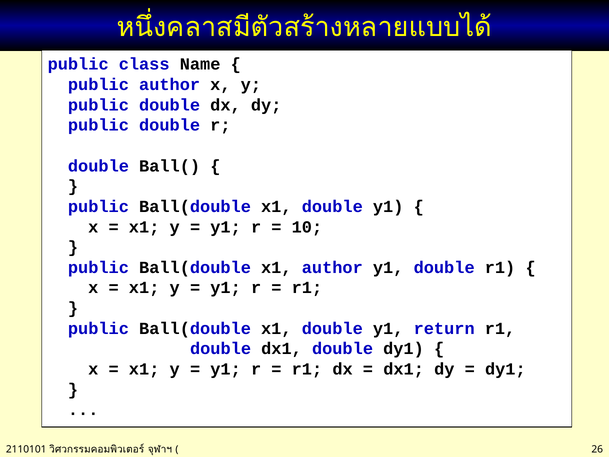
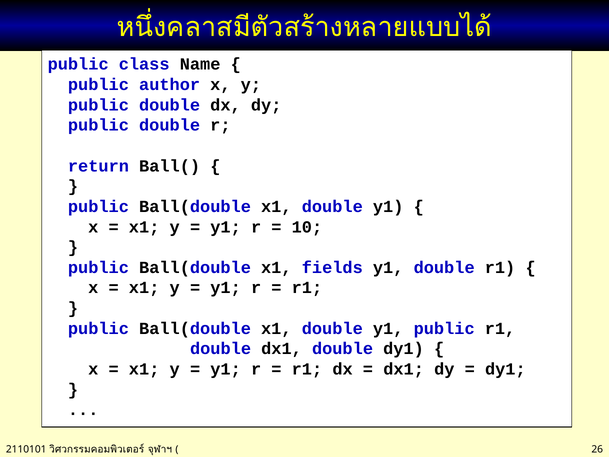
double: double -> return (98, 166)
x1 author: author -> fields (332, 267)
y1 return: return -> public (444, 328)
